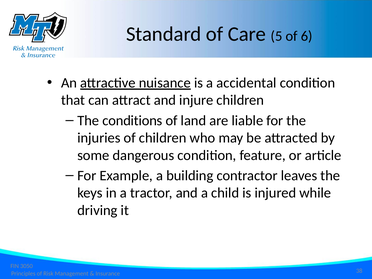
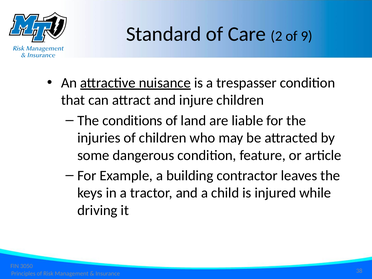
5: 5 -> 2 (276, 36)
6: 6 -> 9 (307, 36)
accidental: accidental -> trespasser (247, 83)
